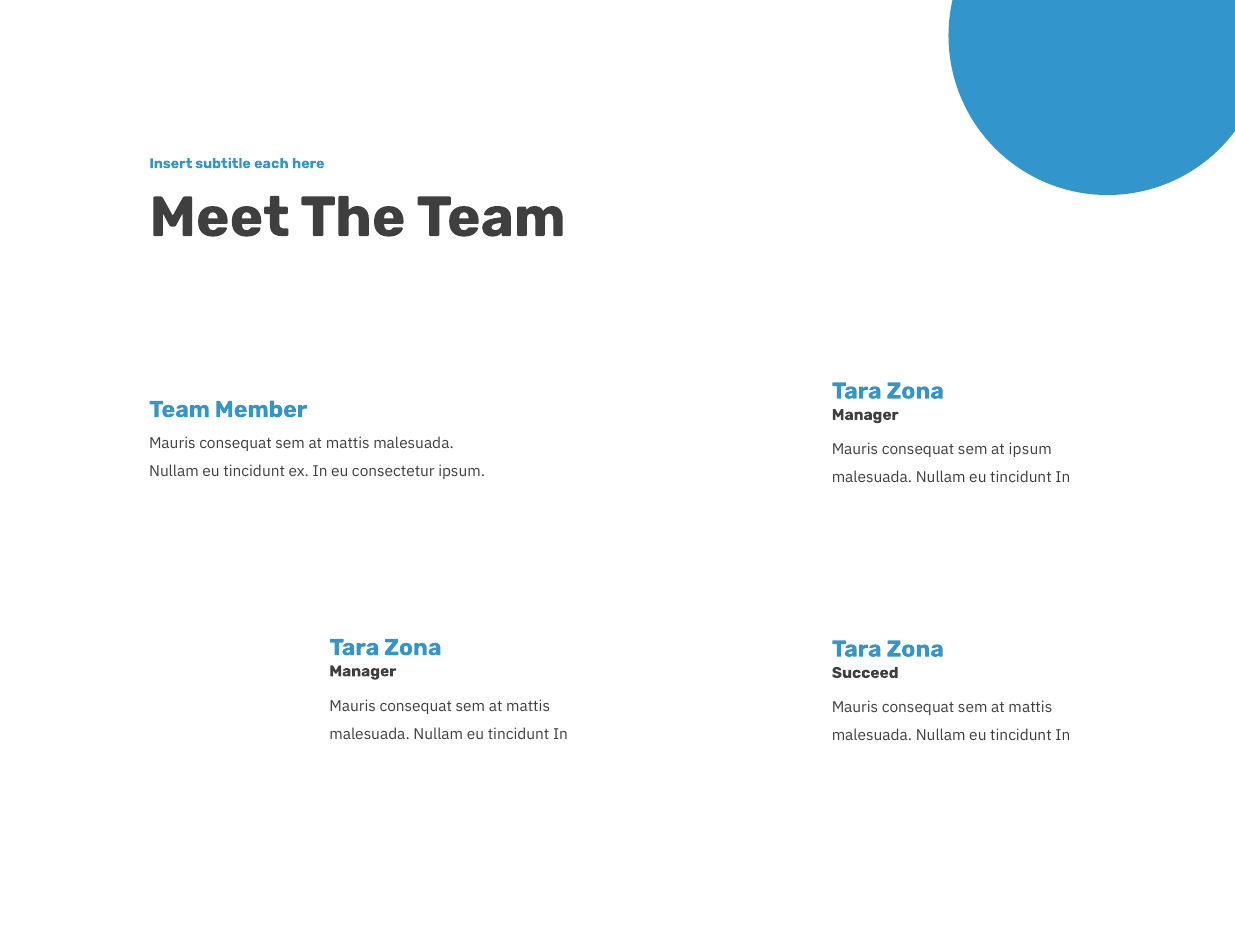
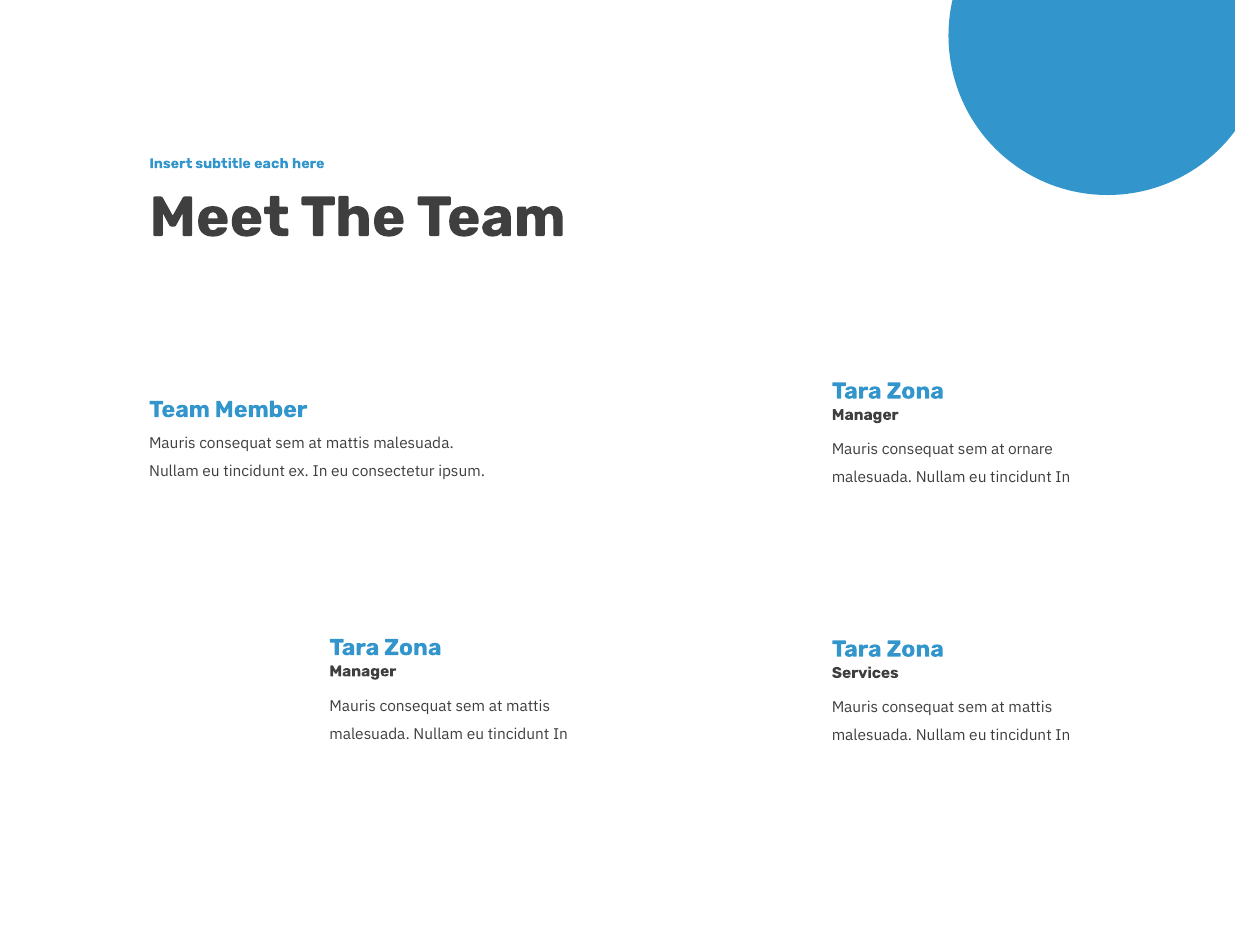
at ipsum: ipsum -> ornare (1031, 450)
Succeed: Succeed -> Services (865, 673)
